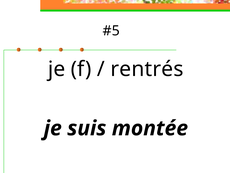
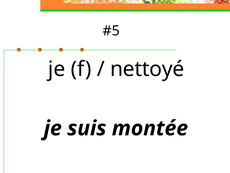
rentrés: rentrés -> nettoyé (147, 69)
